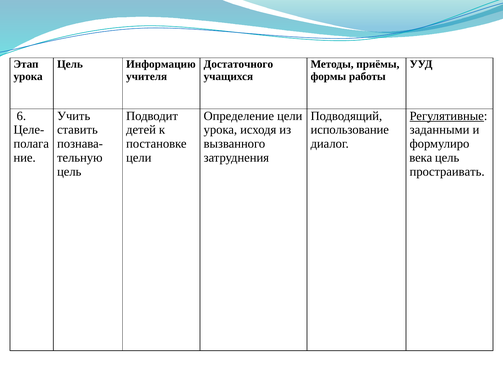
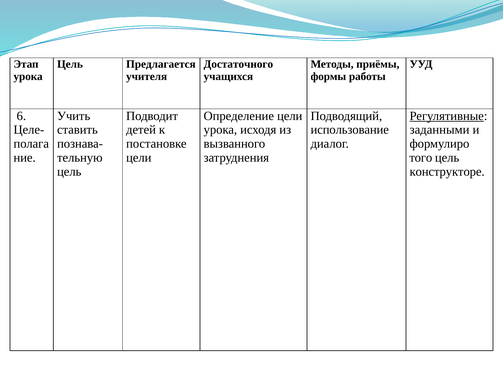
Информацию: Информацию -> Предлагается (161, 64)
века: века -> того (421, 158)
простраивать: простраивать -> конструкторе (447, 172)
